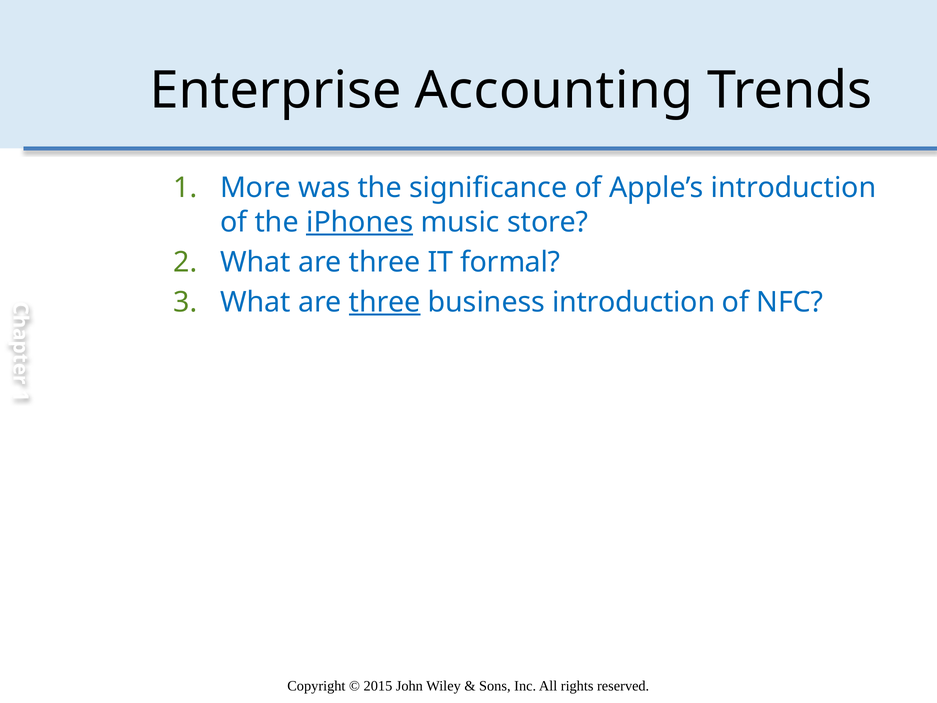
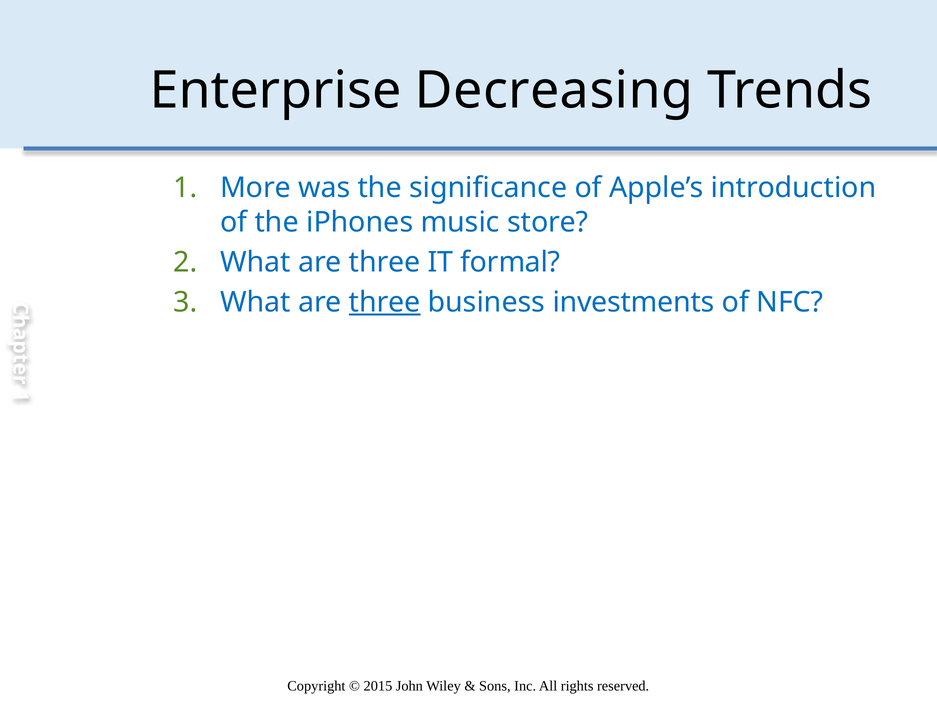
Accounting: Accounting -> Decreasing (554, 90)
iPhones underline: present -> none (360, 222)
business introduction: introduction -> investments (634, 302)
